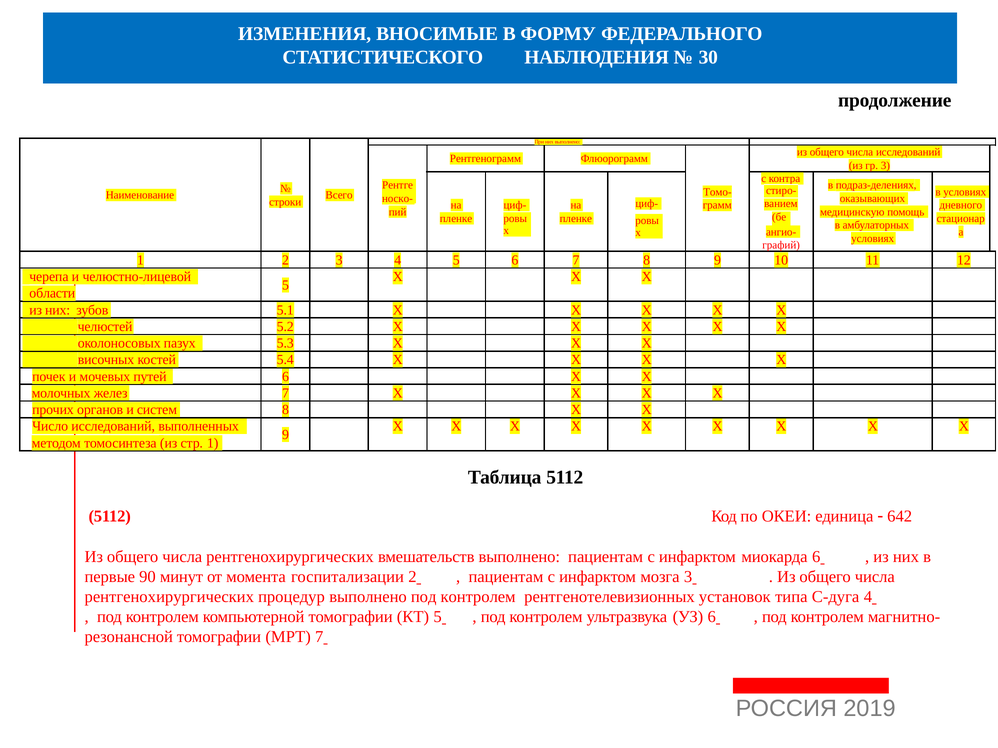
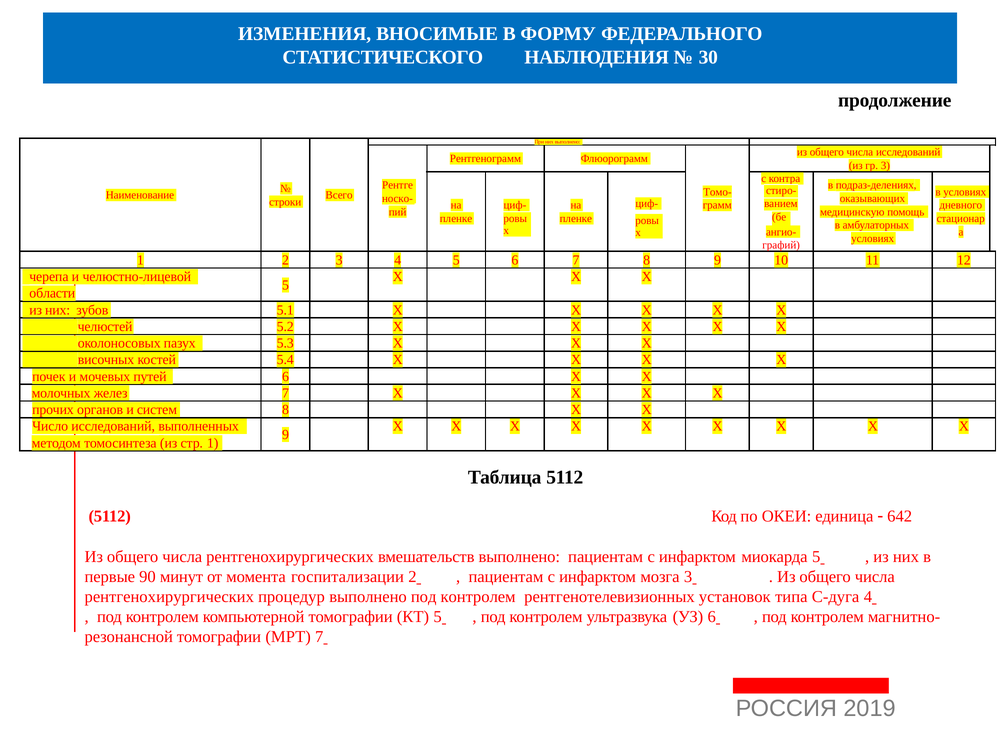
миокарда 6: 6 -> 5 (816, 557)
